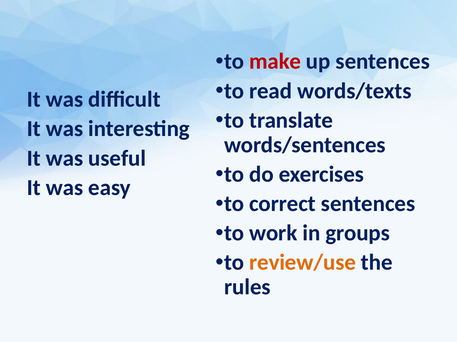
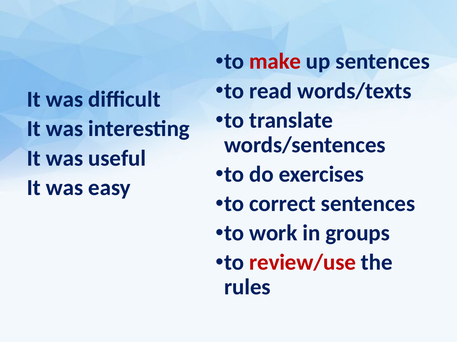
review/use colour: orange -> red (303, 263)
